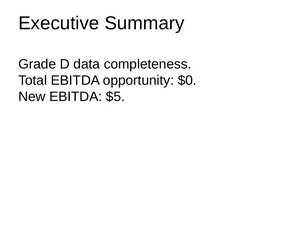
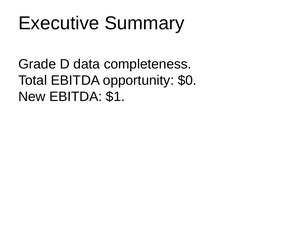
$5: $5 -> $1 (115, 97)
